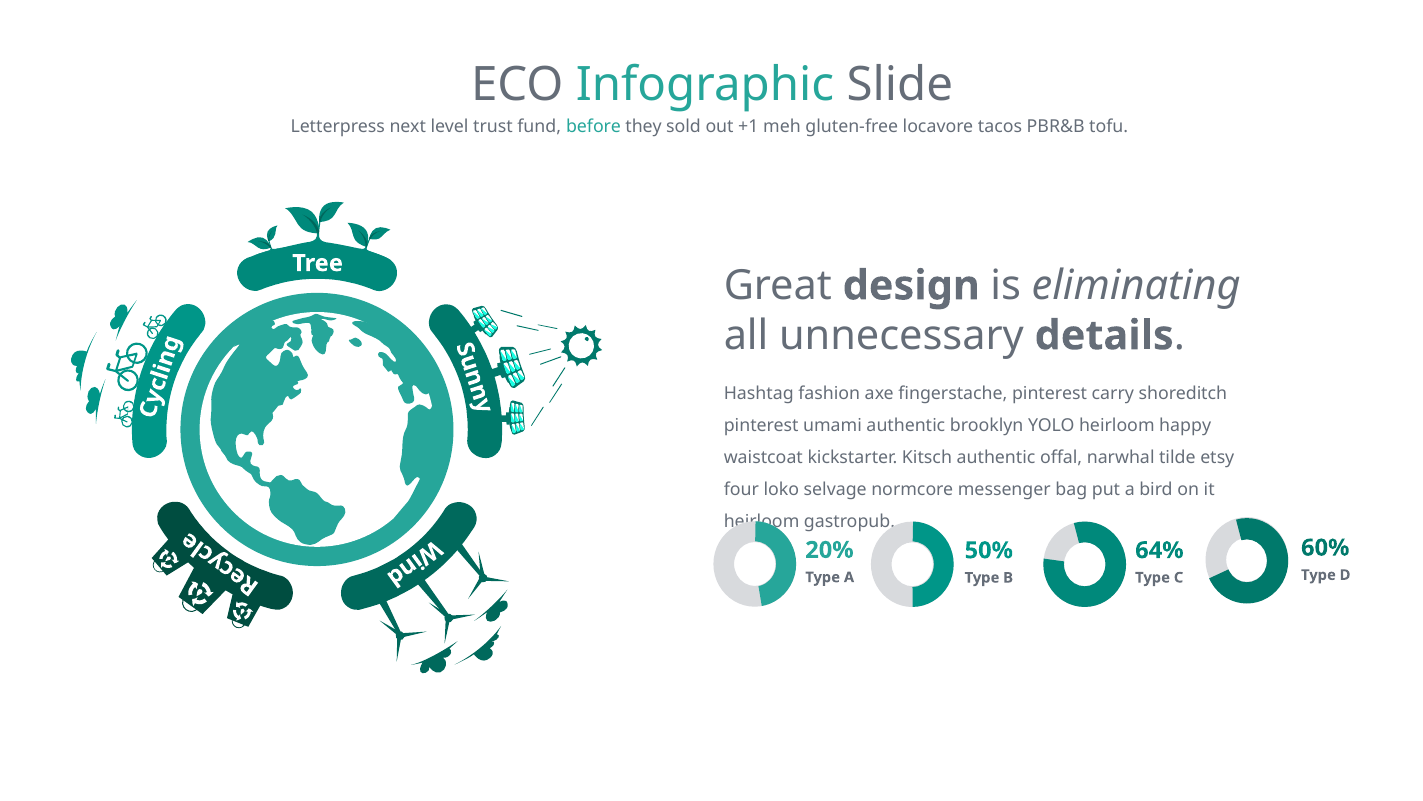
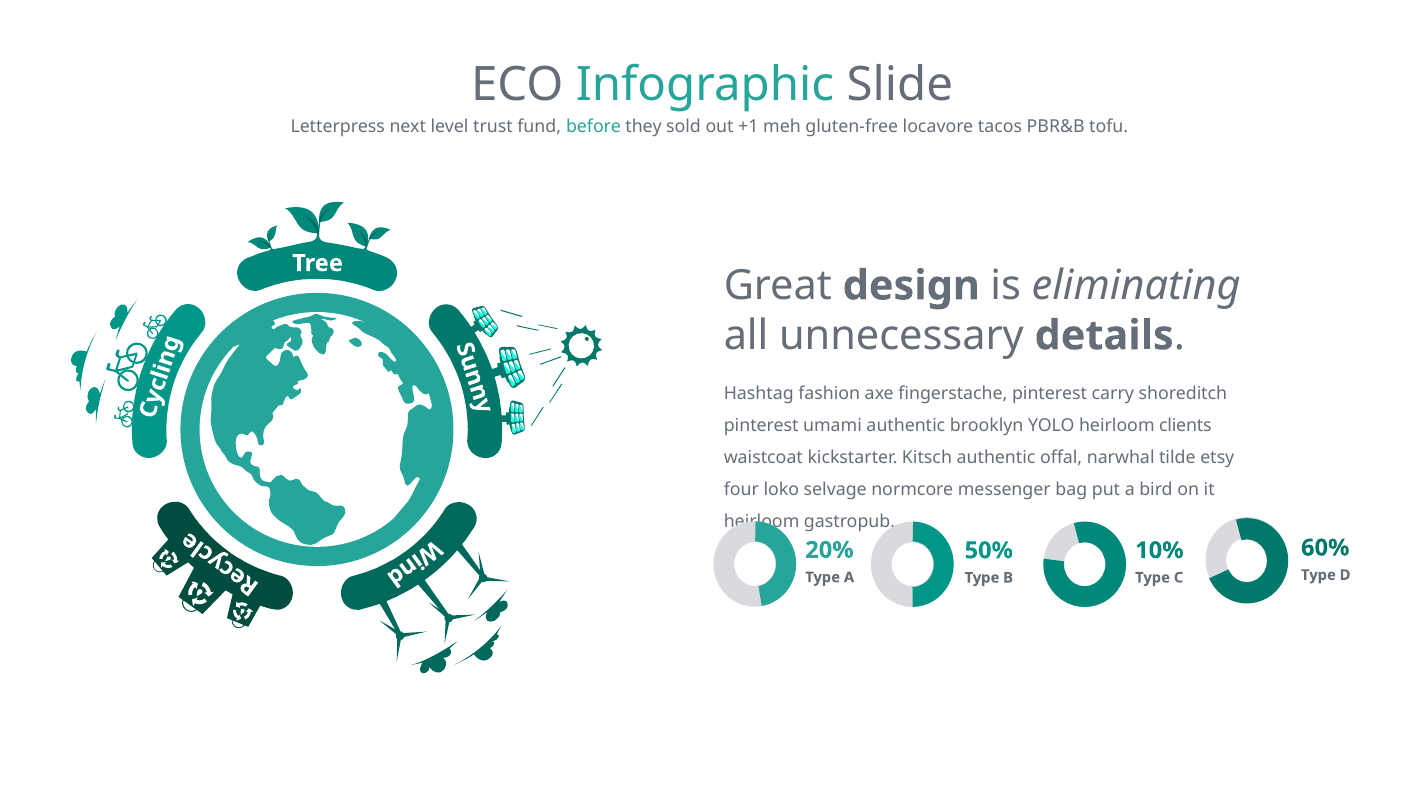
happy: happy -> clients (1185, 425)
64%: 64% -> 10% (1159, 550)
